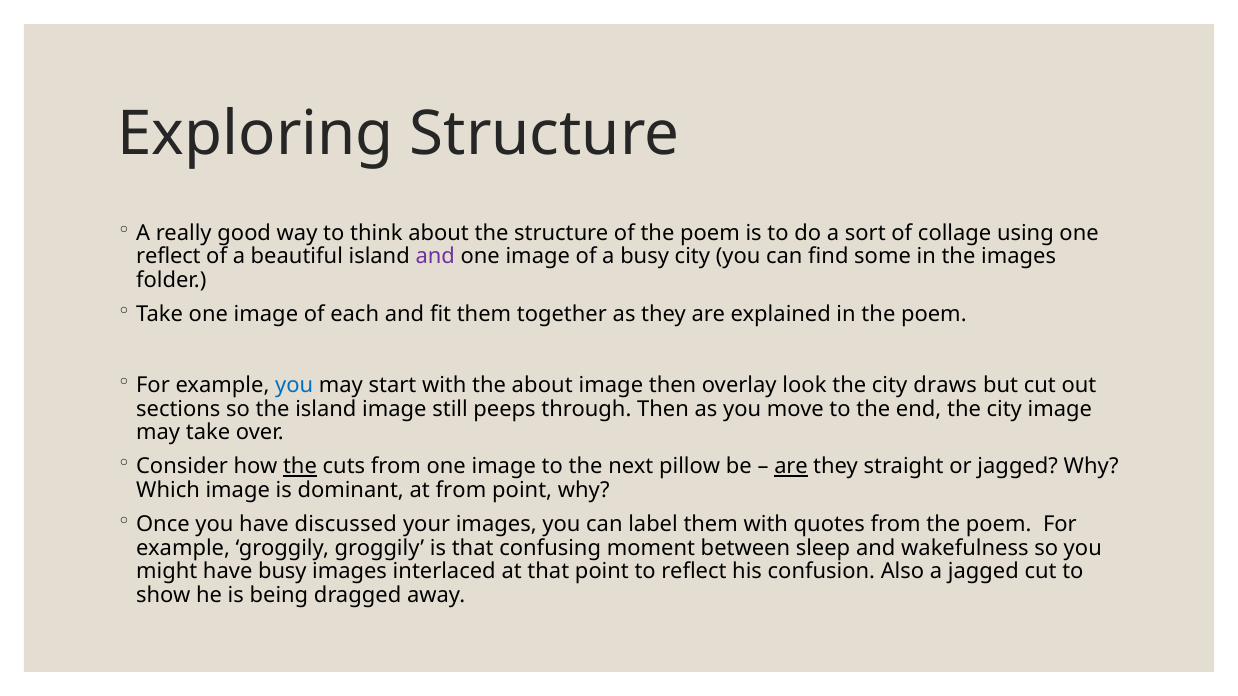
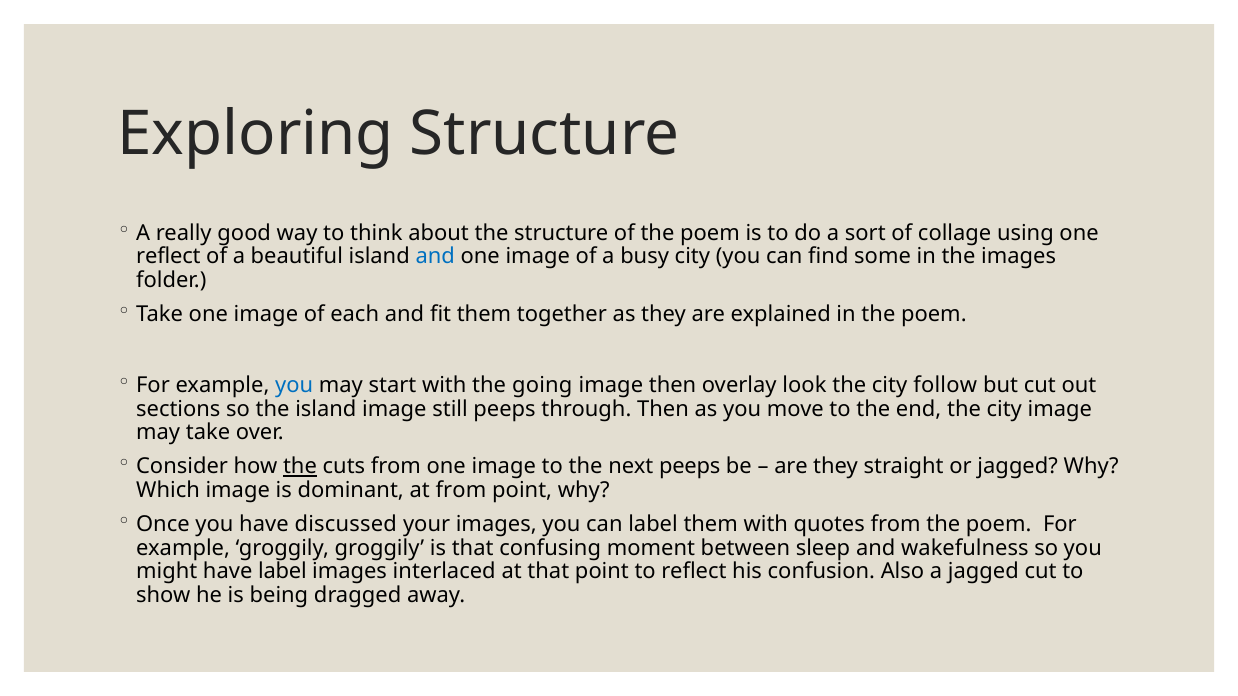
and colour: purple -> blue (435, 257)
the about: about -> going (542, 385)
draws: draws -> follow (945, 385)
next pillow: pillow -> peeps (690, 467)
are underline: present -> none (791, 467)
have busy: busy -> label (282, 572)
